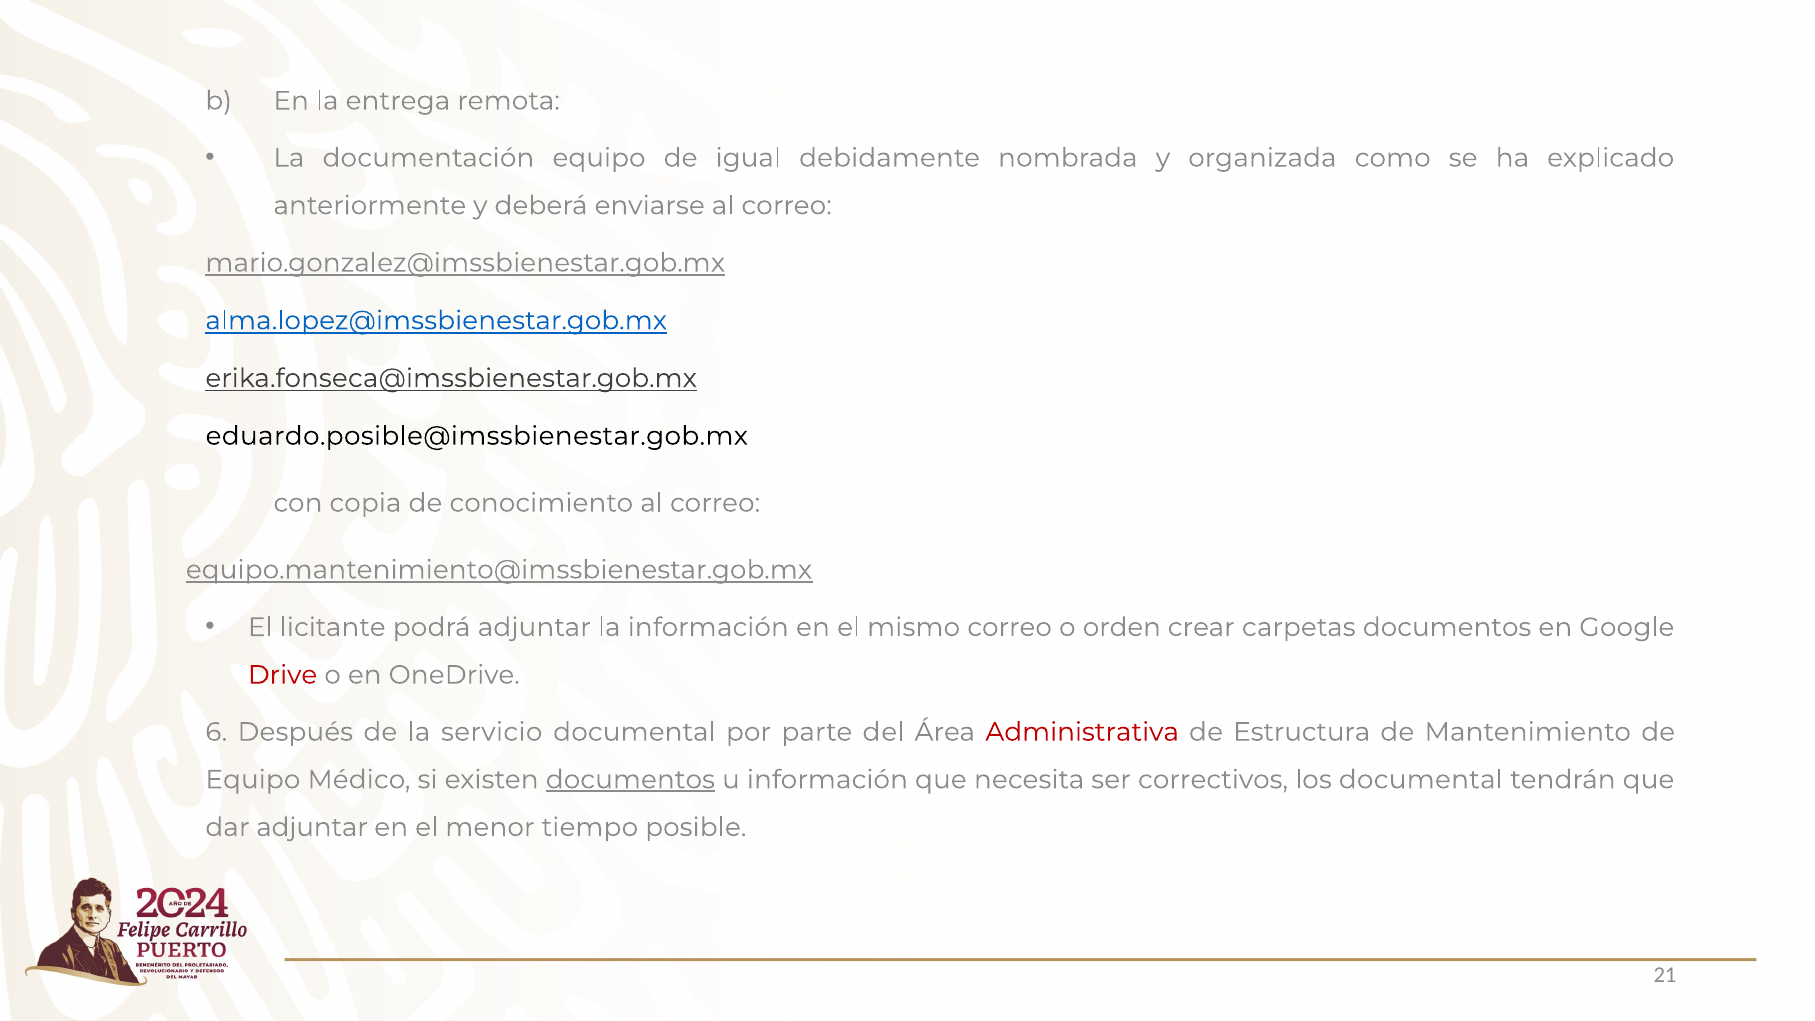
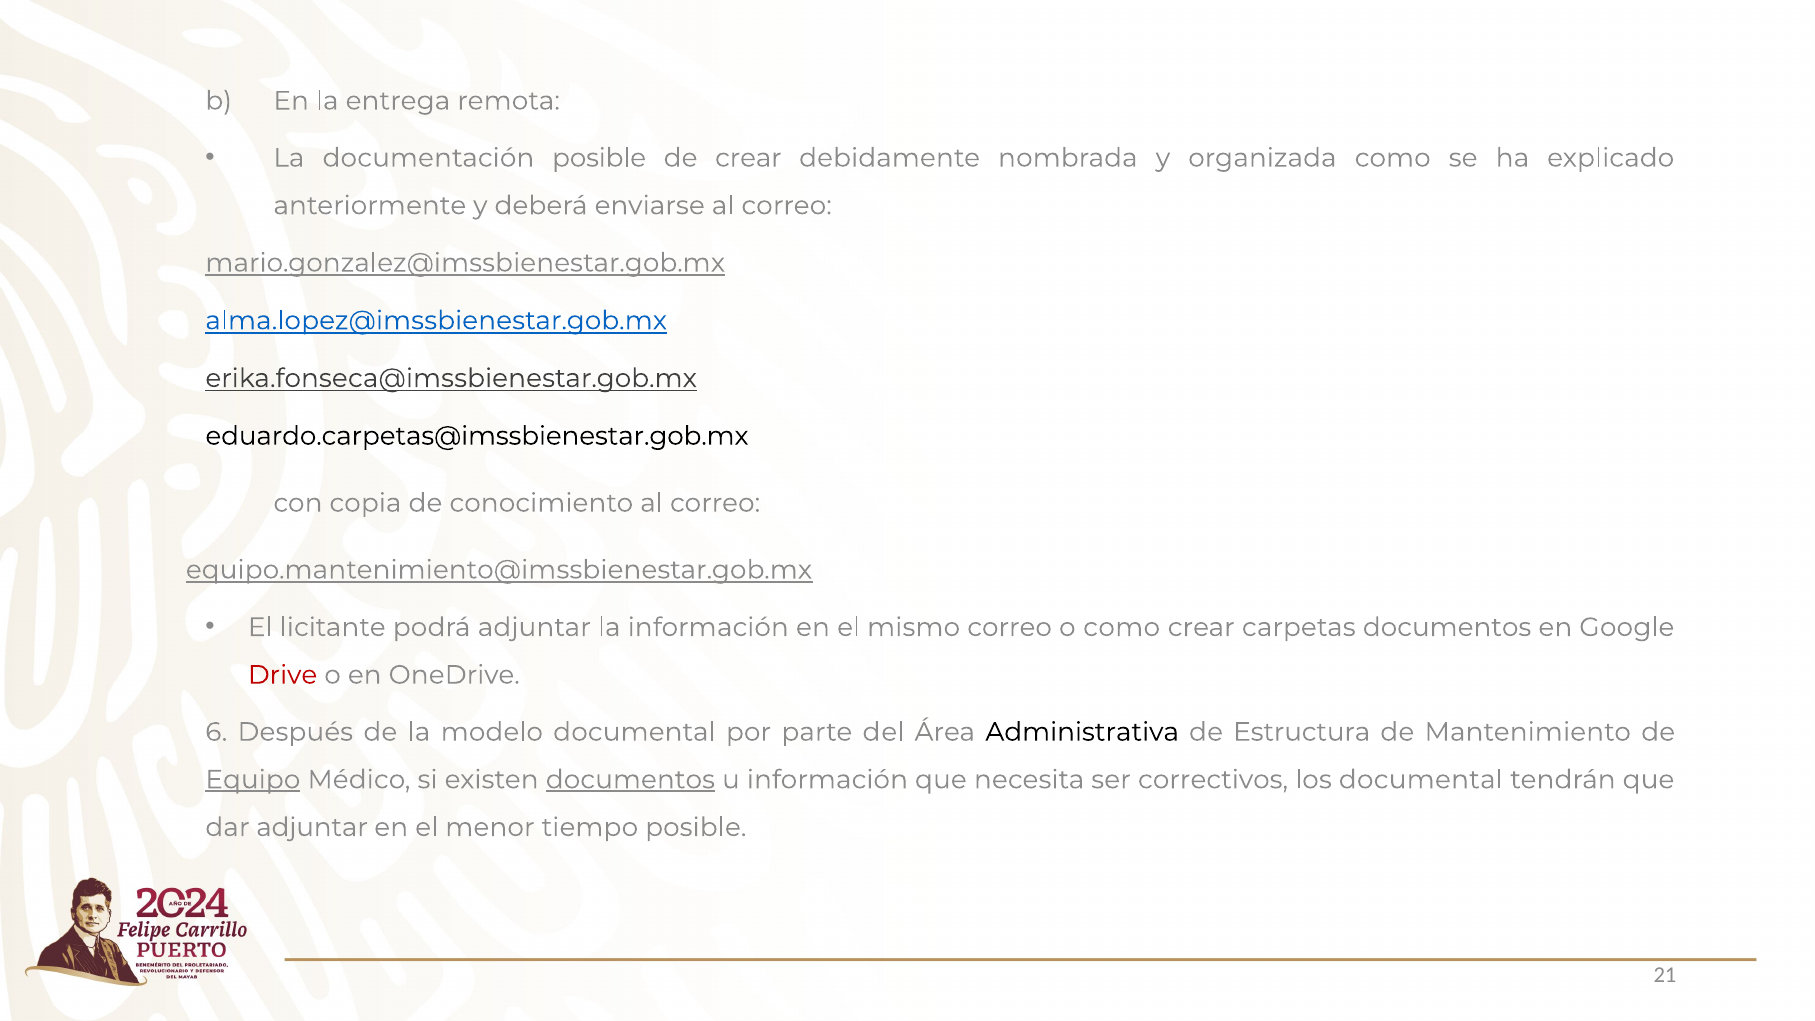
documentación equipo: equipo -> posible (599, 158)
de igual: igual -> crear (748, 158)
eduardo.posible@imssbienestar.gob.mx: eduardo.posible@imssbienestar.gob.mx -> eduardo.carpetas@imssbienestar.gob.mx (477, 436)
o orden: orden -> como (1122, 627)
servicio: servicio -> modelo (492, 732)
Administrativa colour: red -> black (1082, 732)
Equipo underline: none -> present (253, 780)
